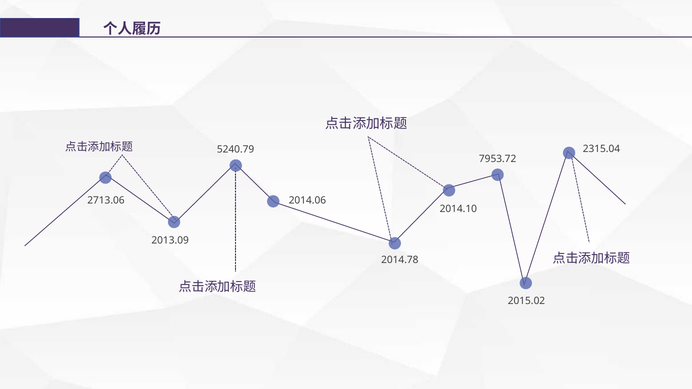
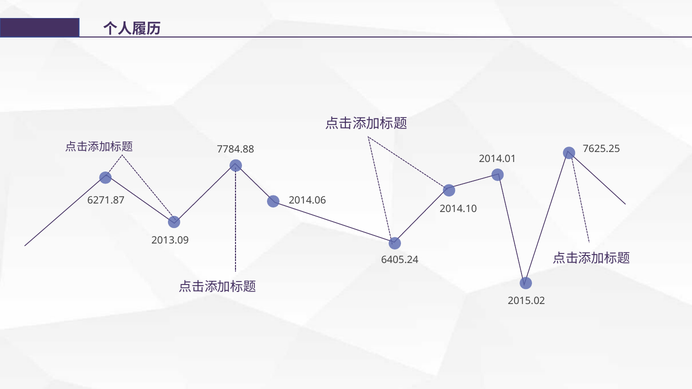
2315.04: 2315.04 -> 7625.25 (601, 149)
5240.79: 5240.79 -> 7784.88 (236, 150)
7953.72: 7953.72 -> 2014.01 (498, 159)
2713.06: 2713.06 -> 6271.87 (106, 201)
2014.78: 2014.78 -> 6405.24 (400, 260)
